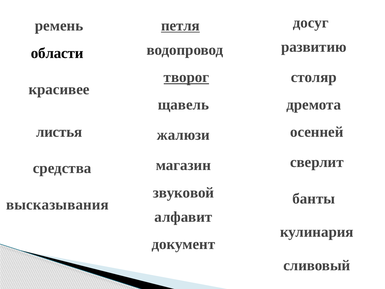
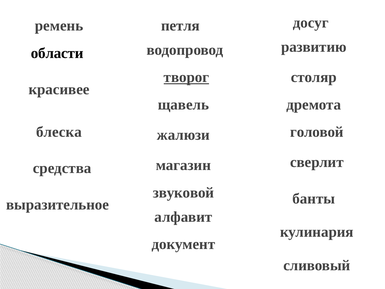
петля underline: present -> none (180, 26)
листья: листья -> блеска (59, 132)
осенней: осенней -> головой (317, 132)
высказывания: высказывания -> выразительное (58, 205)
